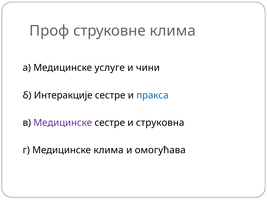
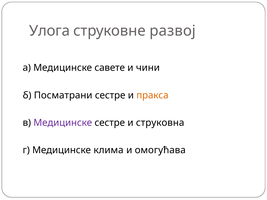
Проф: Проф -> Улога (49, 31)
струковне клима: клима -> развој (173, 31)
услуге: услуге -> савете (110, 68)
Интеракције: Интеракције -> Посматрани (63, 95)
пракса colour: blue -> orange (152, 95)
